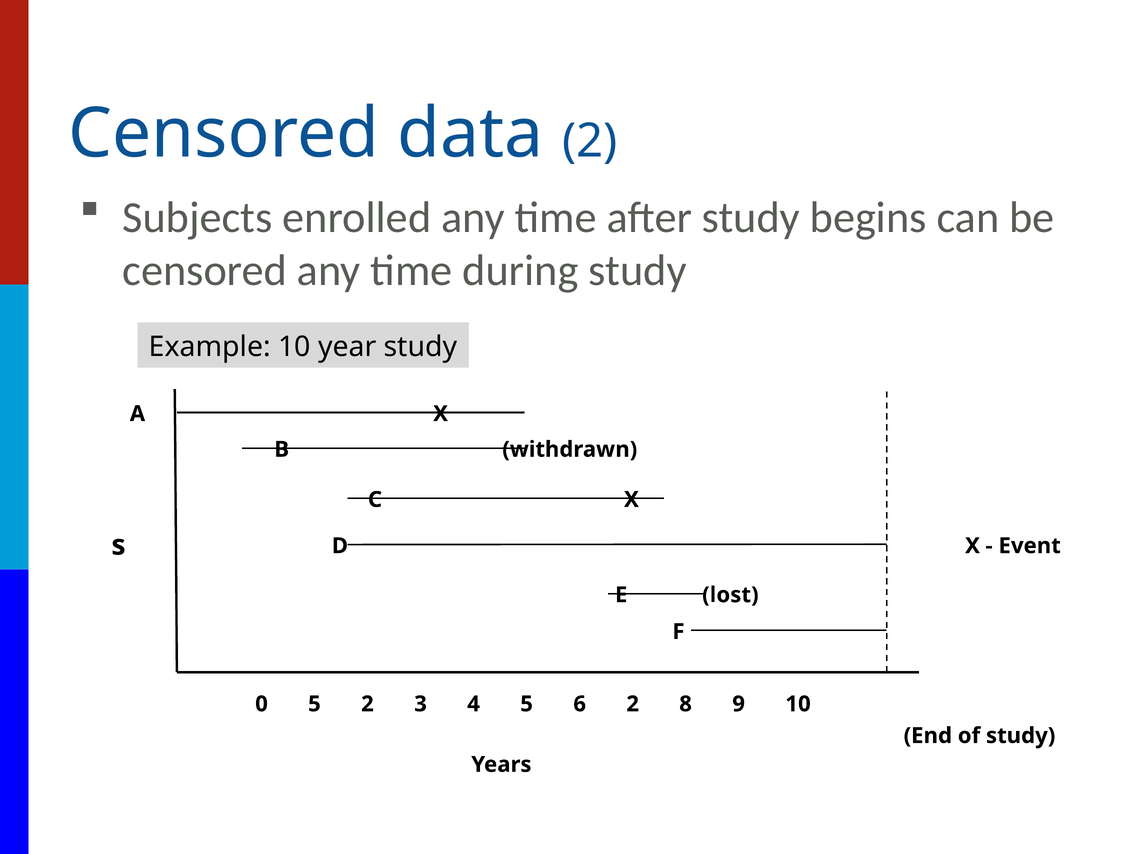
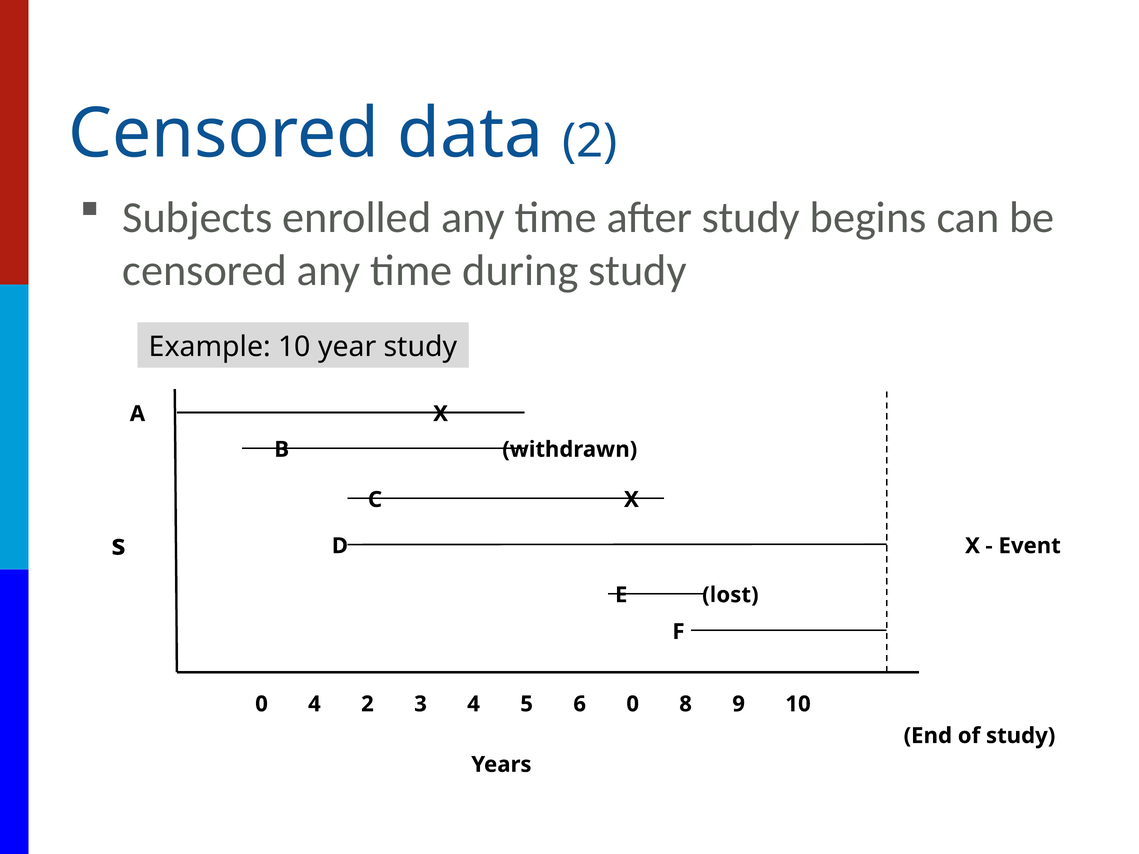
0 5: 5 -> 4 (314, 704)
6 2: 2 -> 0 (633, 704)
